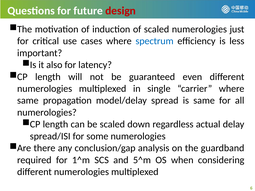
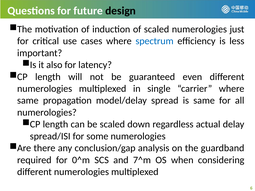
design colour: red -> black (121, 11)
1^m: 1^m -> 0^m (81, 160)
5^m: 5^m -> 7^m (142, 160)
